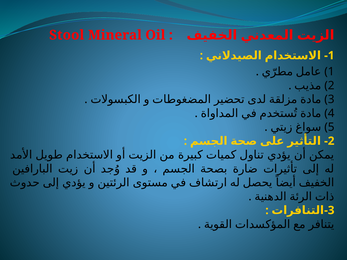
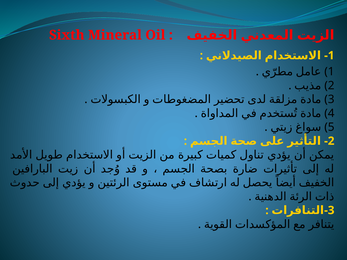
Stool: Stool -> Sixth (67, 35)
